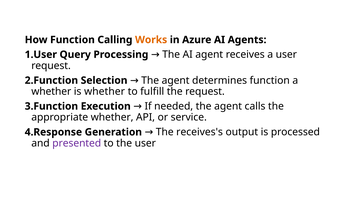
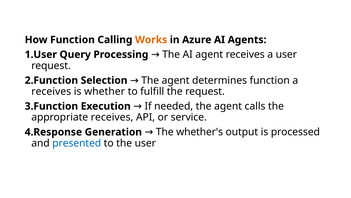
whether: whether -> receives (51, 91)
appropriate whether: whether -> receives (112, 117)
receives's: receives's -> whether's (200, 132)
presented colour: purple -> blue (77, 143)
